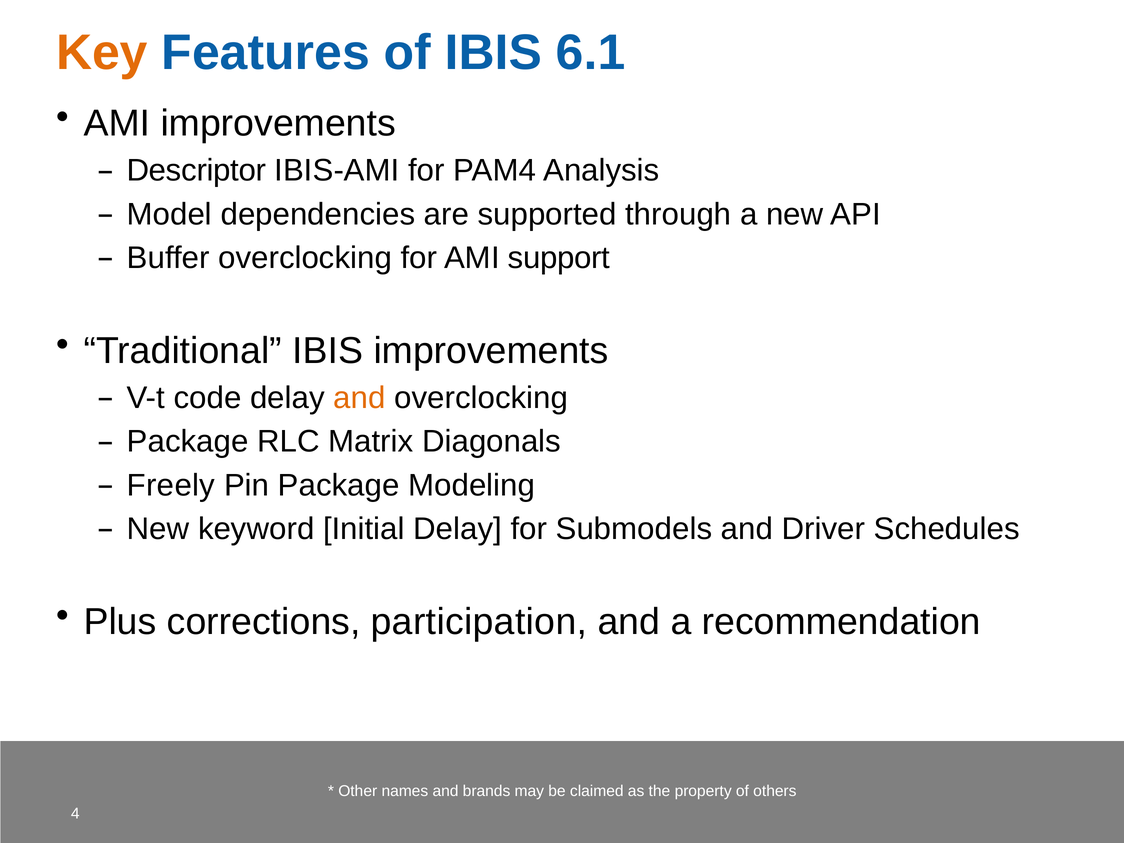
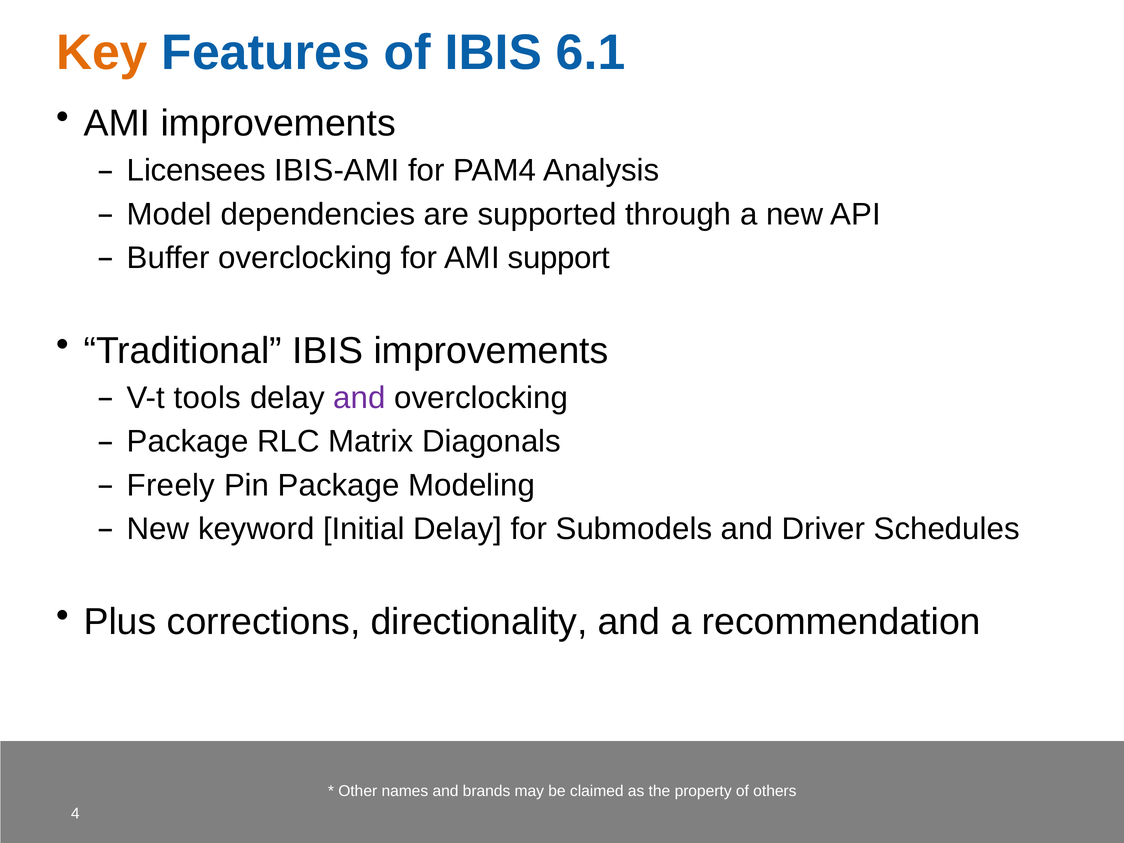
Descriptor: Descriptor -> Licensees (196, 171)
code: code -> tools (207, 398)
and colour: orange -> purple (360, 398)
participation: participation -> directionality (479, 622)
